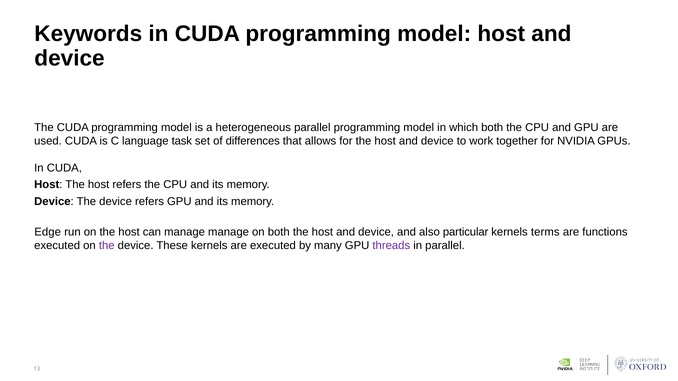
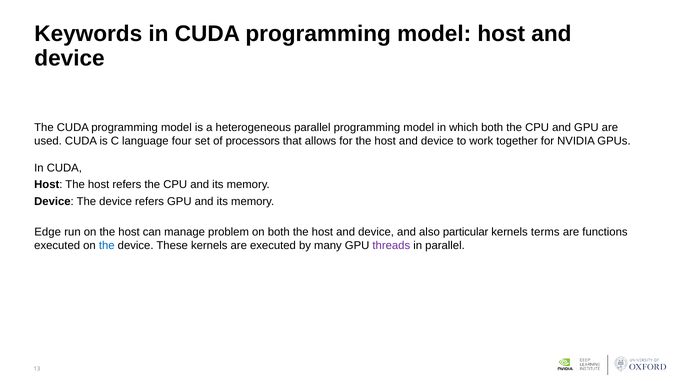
task: task -> four (182, 141)
differences: differences -> processors (253, 141)
manage manage: manage -> problem (229, 232)
the colour: purple -> blue (107, 246)
